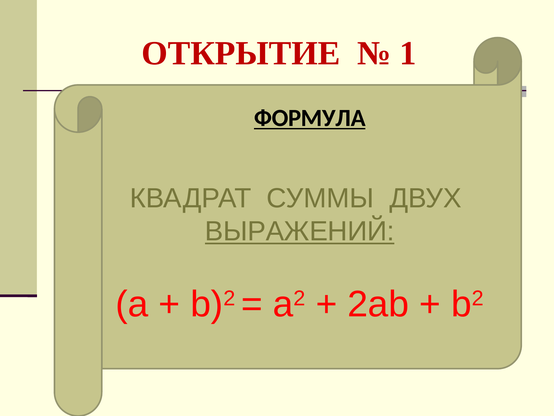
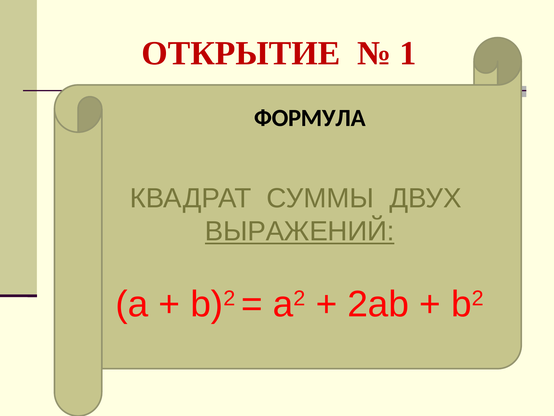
ФОРМУЛА underline: present -> none (310, 118)
